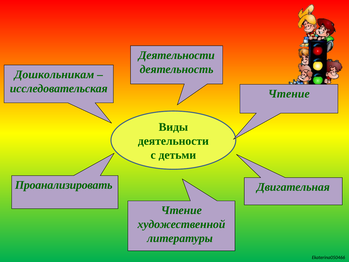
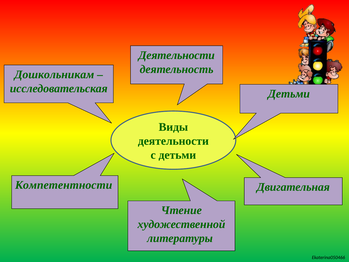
Чтение: Чтение -> Детьми (289, 94)
Проанализировать: Проанализировать -> Компетентности (64, 185)
